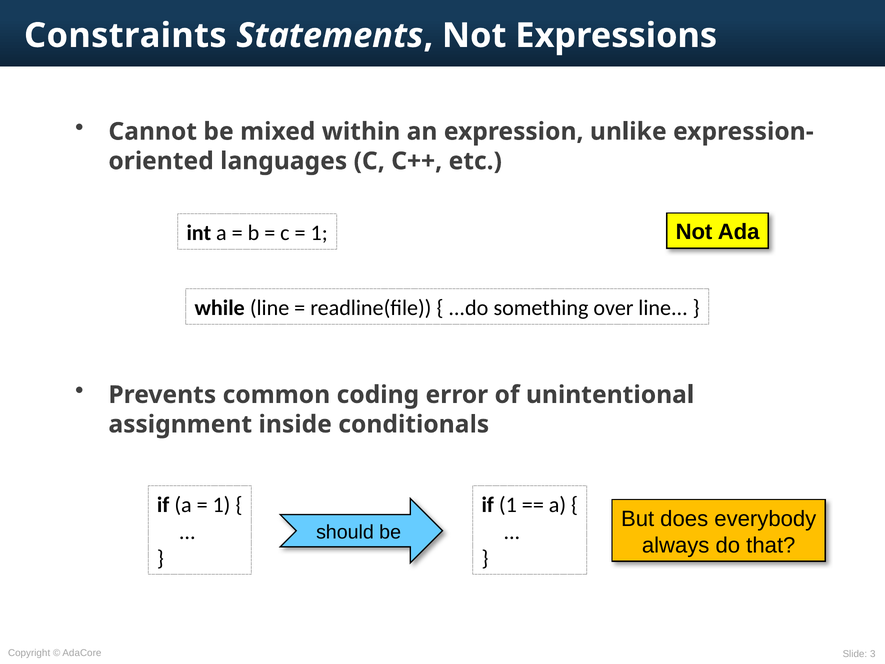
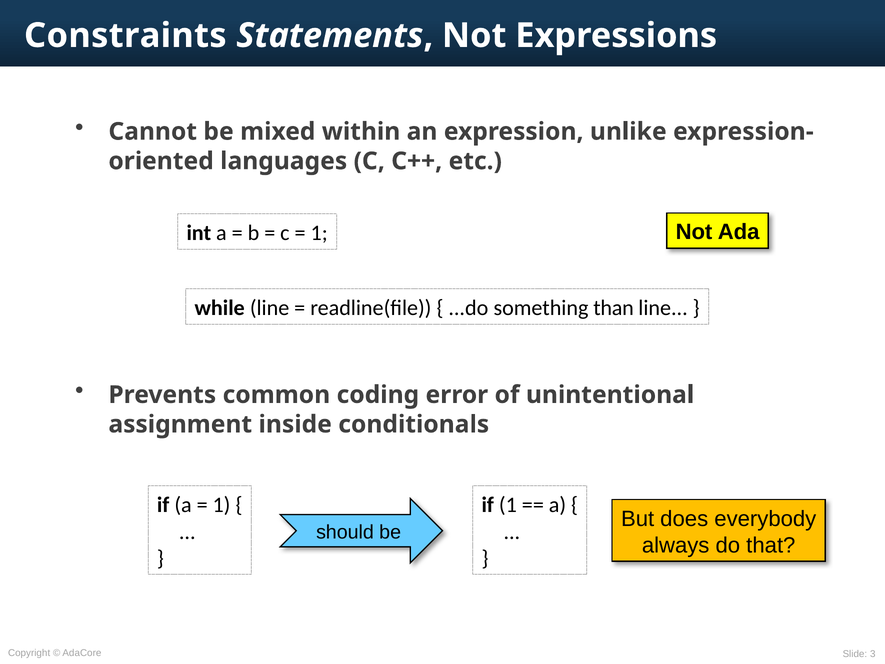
over: over -> than (614, 308)
